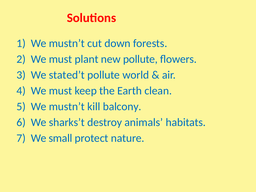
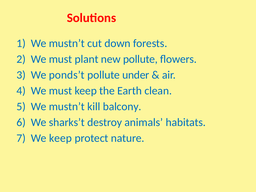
stated’t: stated’t -> ponds’t (67, 75)
world: world -> under (136, 75)
We small: small -> keep (60, 138)
